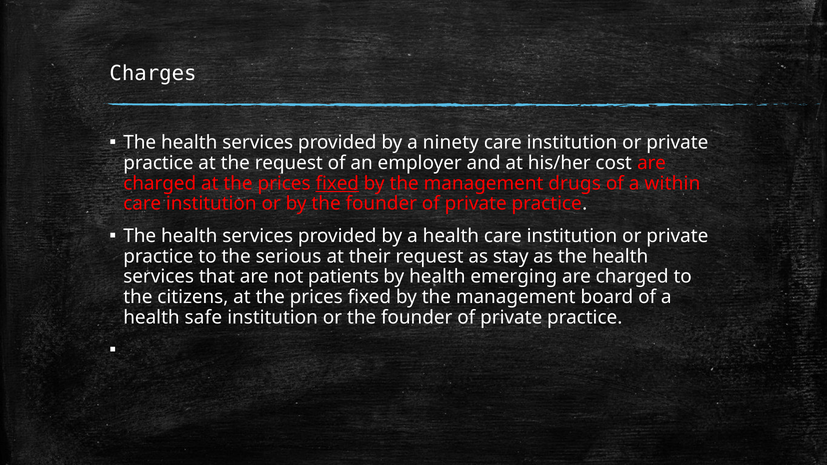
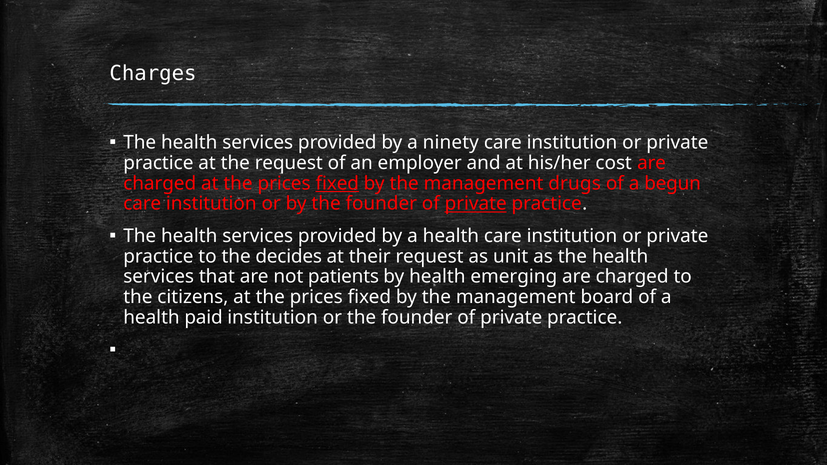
within: within -> begun (673, 183)
private underline: none -> present (476, 204)
serious: serious -> decides (289, 256)
stay: stay -> unit (511, 256)
safe: safe -> paid (204, 318)
